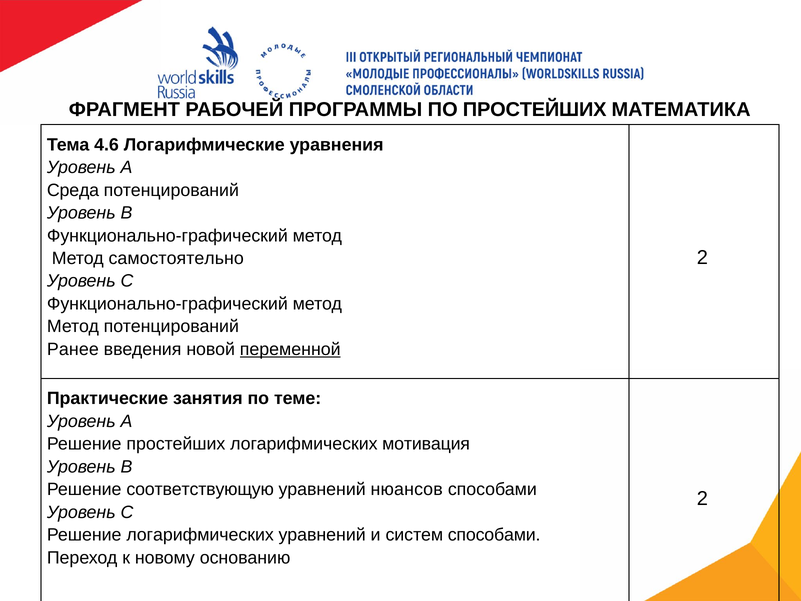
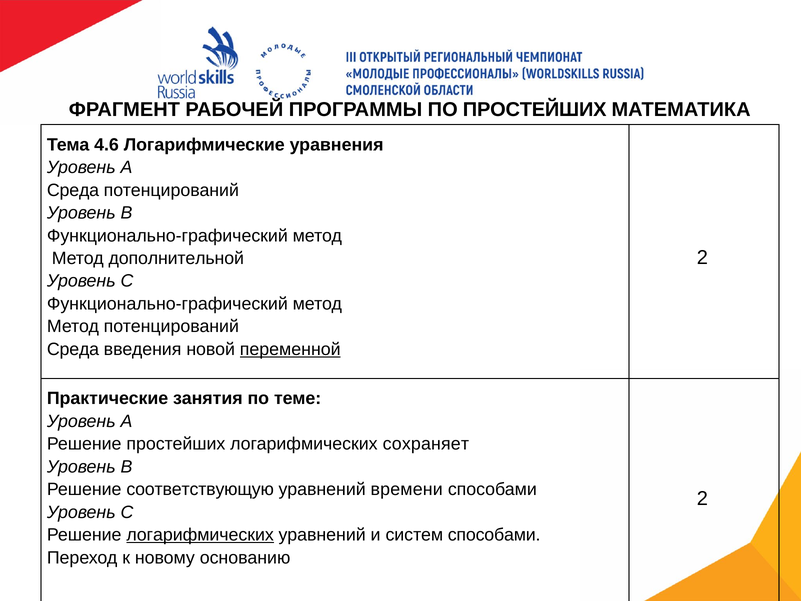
самостоятельно: самостоятельно -> дополнительной (176, 258)
Ранее: Ранее -> Среда (73, 349)
мотивация: мотивация -> сохраняет (426, 444)
нюансов: нюансов -> времени (407, 489)
логарифмических underline: none -> present (200, 535)
